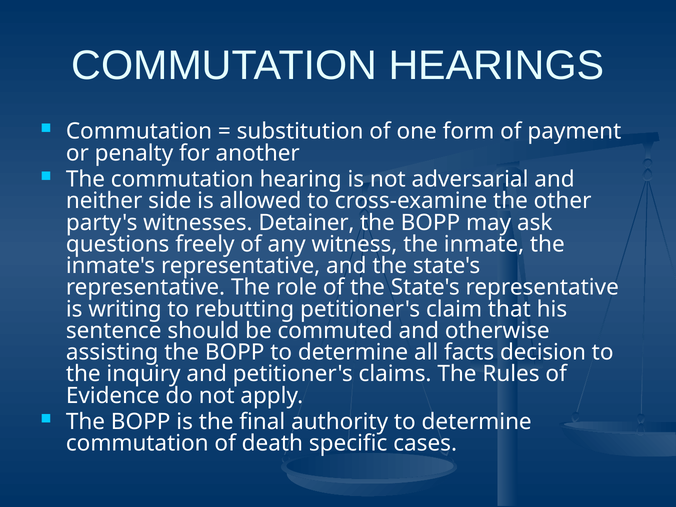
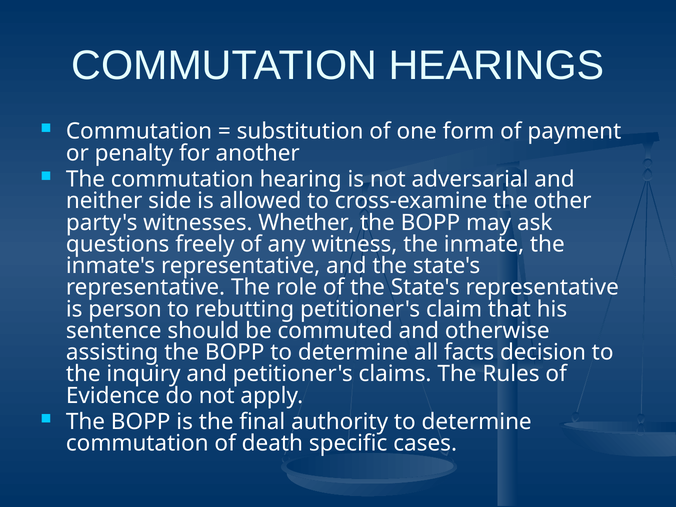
Detainer: Detainer -> Whether (306, 223)
writing: writing -> person (125, 309)
